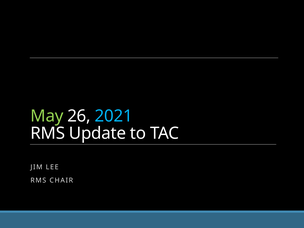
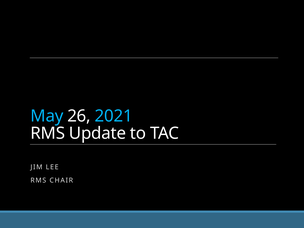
May colour: light green -> light blue (47, 116)
